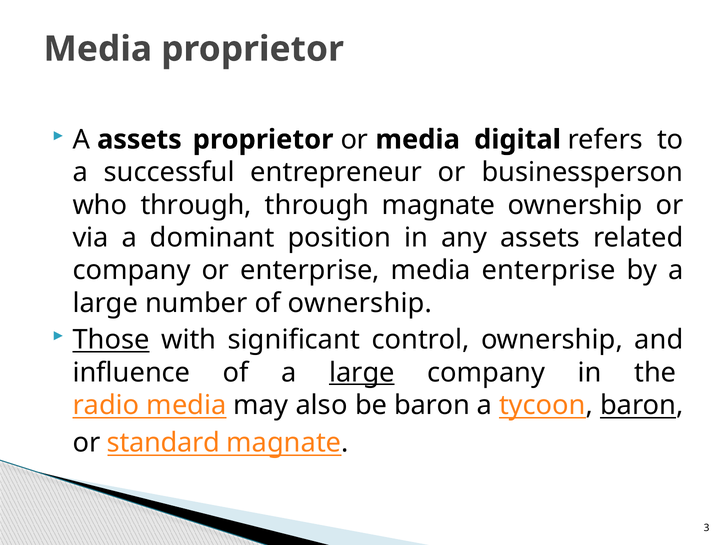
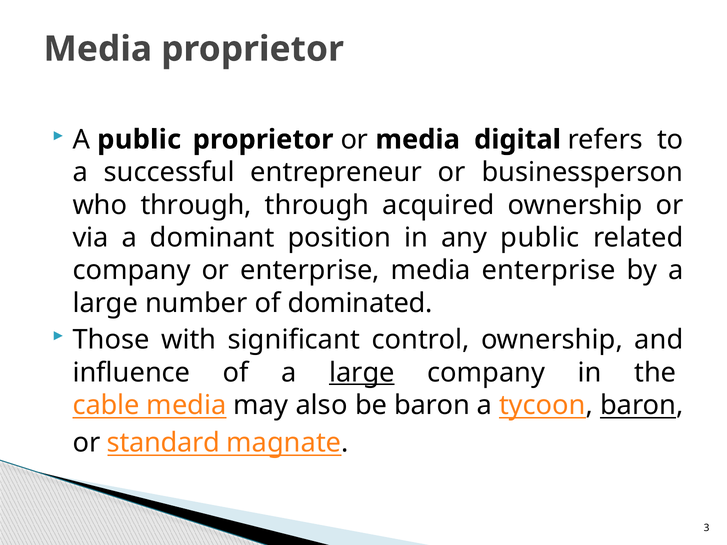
A assets: assets -> public (139, 140)
through magnate: magnate -> acquired (439, 205)
any assets: assets -> public (540, 238)
of ownership: ownership -> dominated (360, 303)
Those underline: present -> none (111, 340)
radio: radio -> cable (106, 406)
